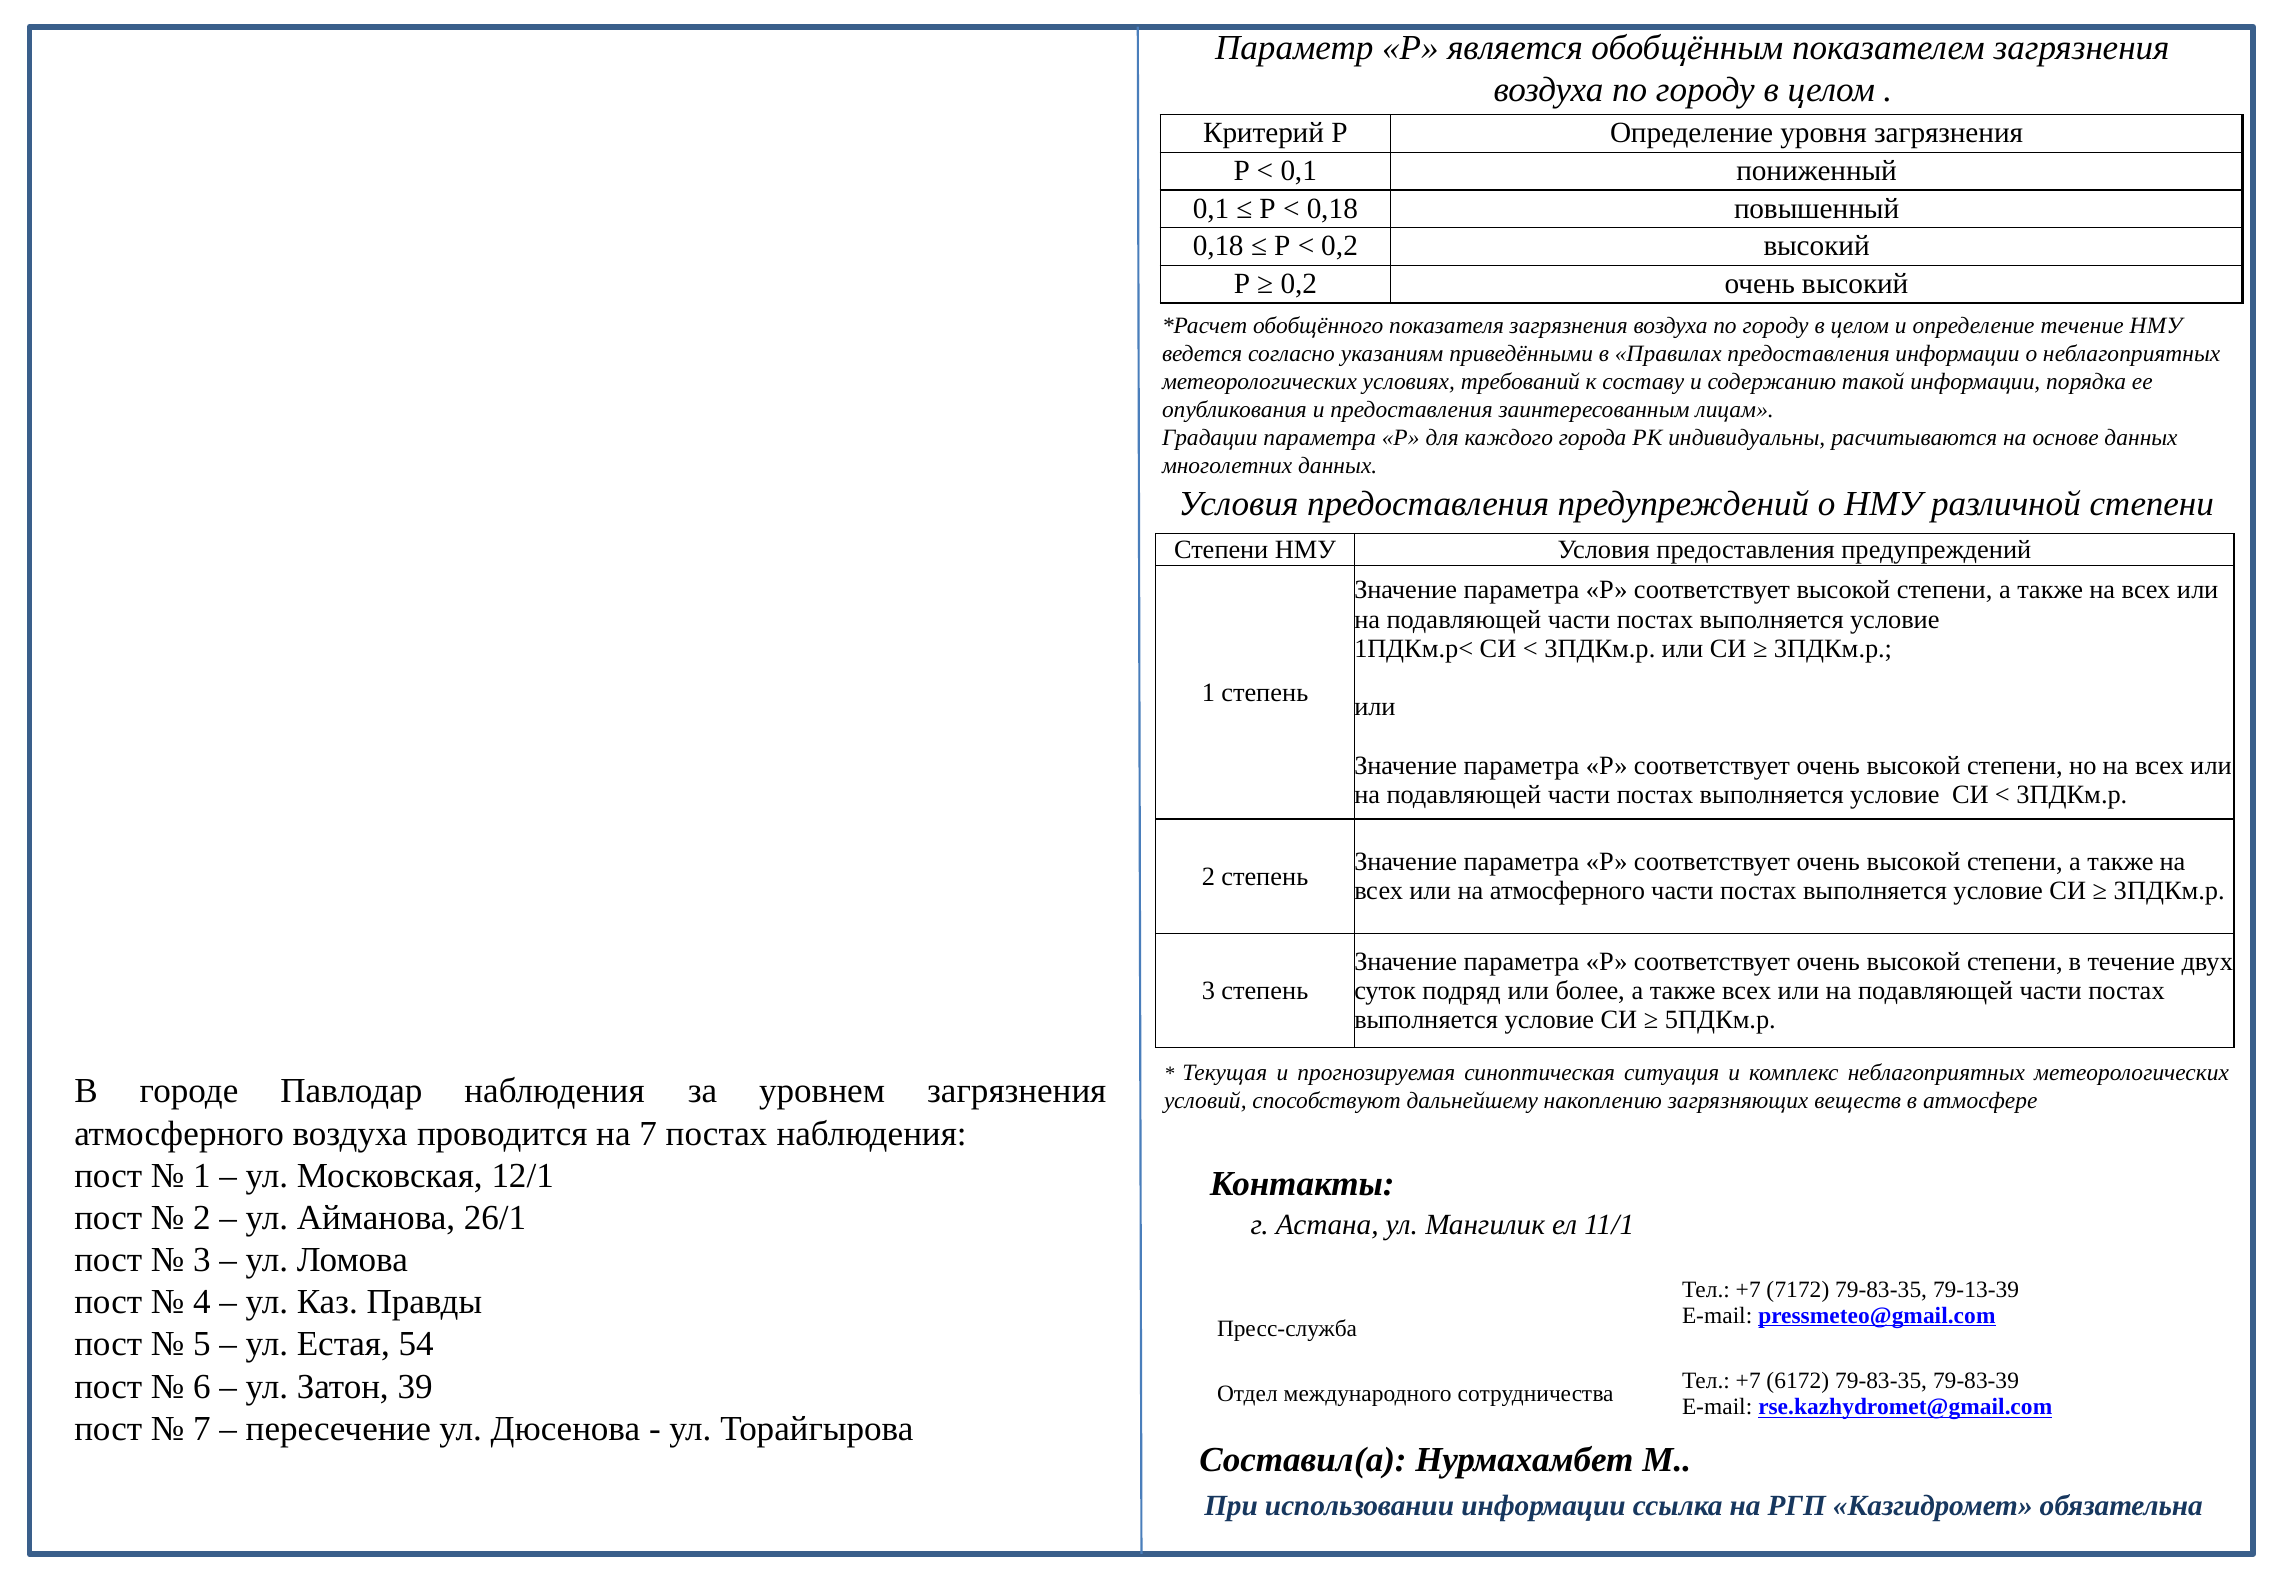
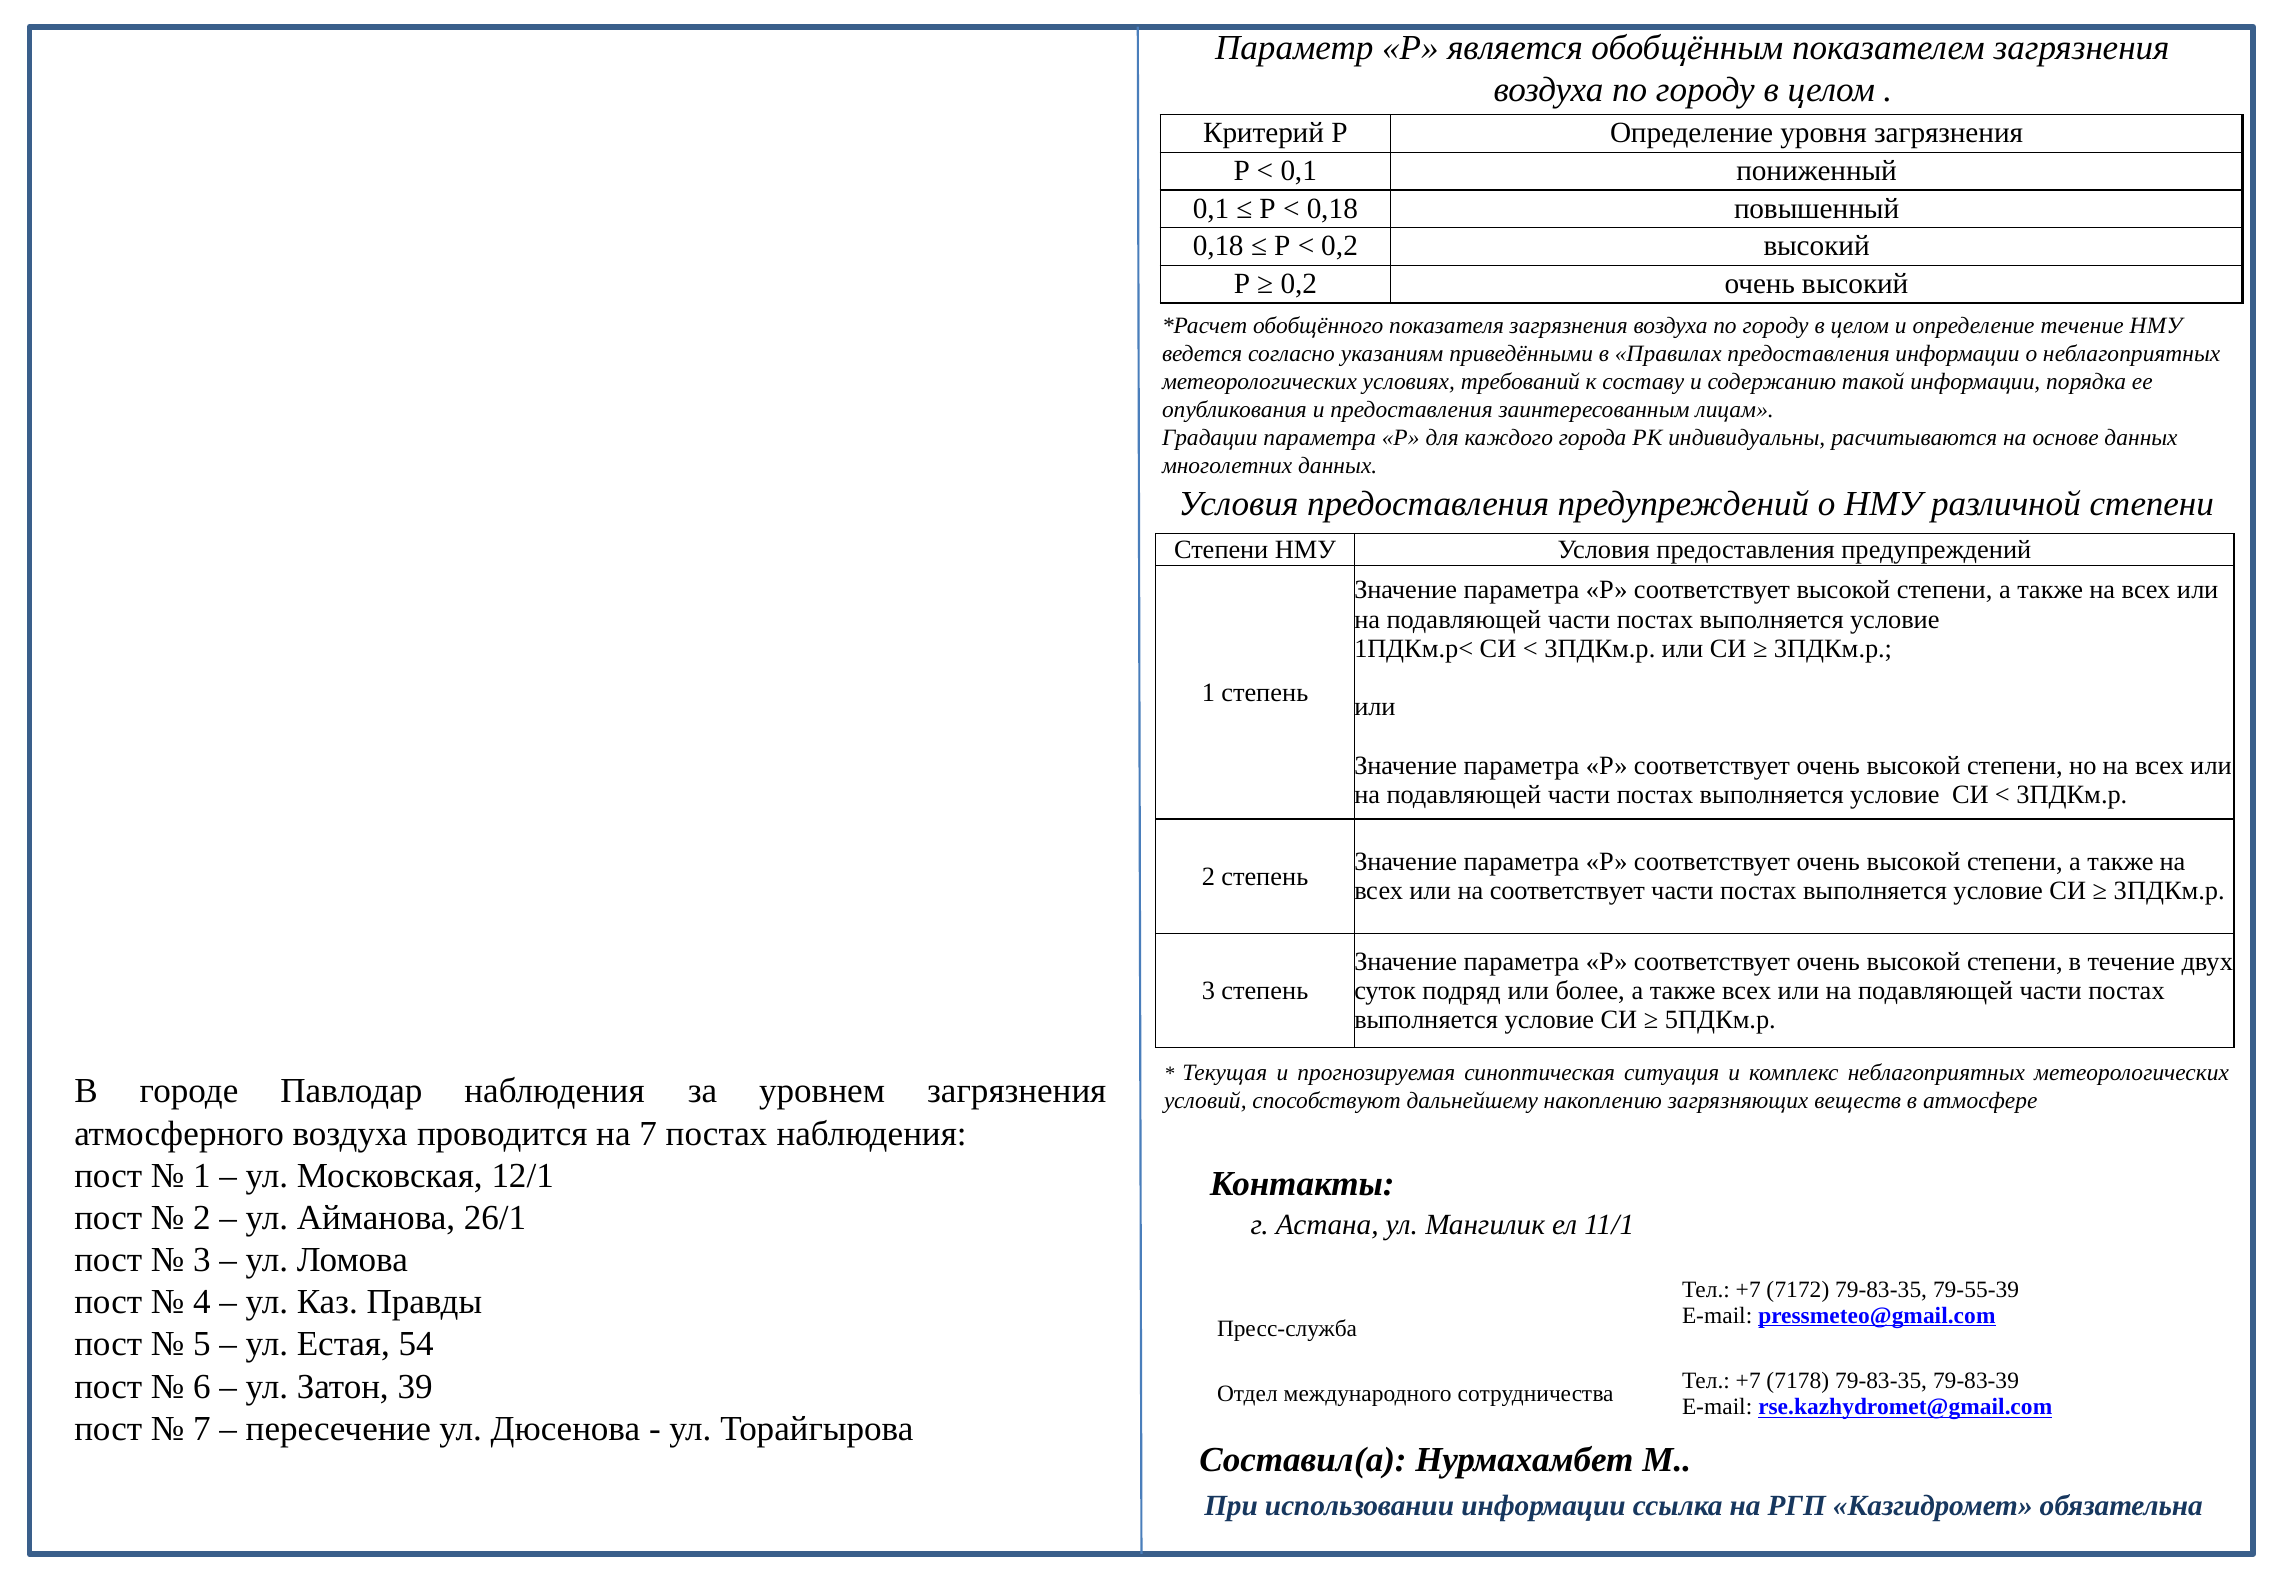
на атмосферного: атмосферного -> соответствует (1567, 891)
79-13-39: 79-13-39 -> 79-55-39 (1976, 1289)
6172: 6172 -> 7178 (1798, 1380)
